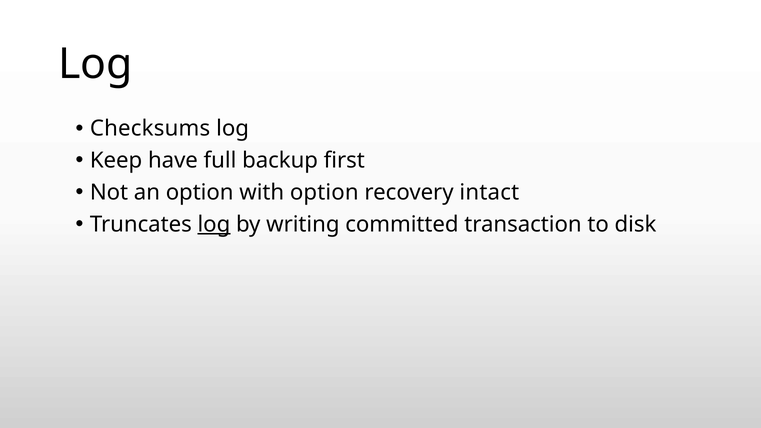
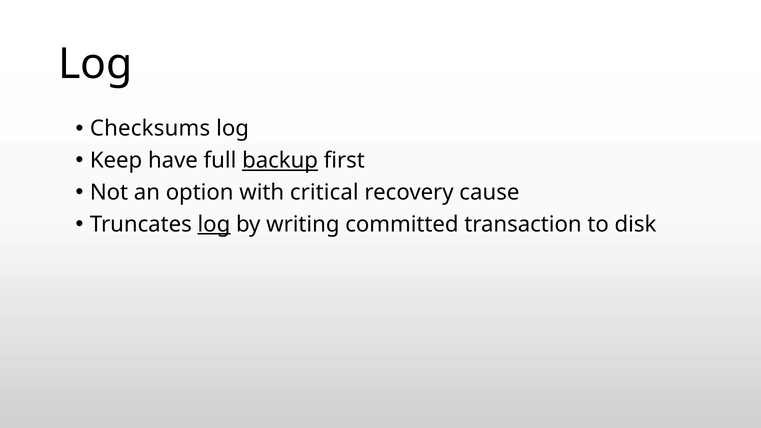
backup underline: none -> present (280, 161)
with option: option -> critical (324, 192)
intact: intact -> cause (489, 192)
